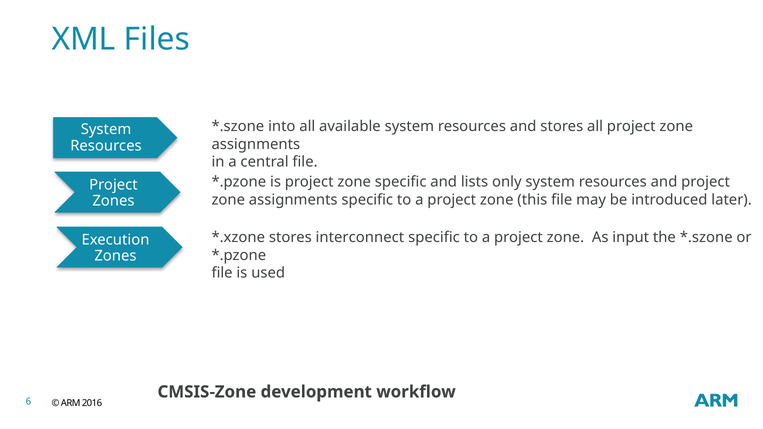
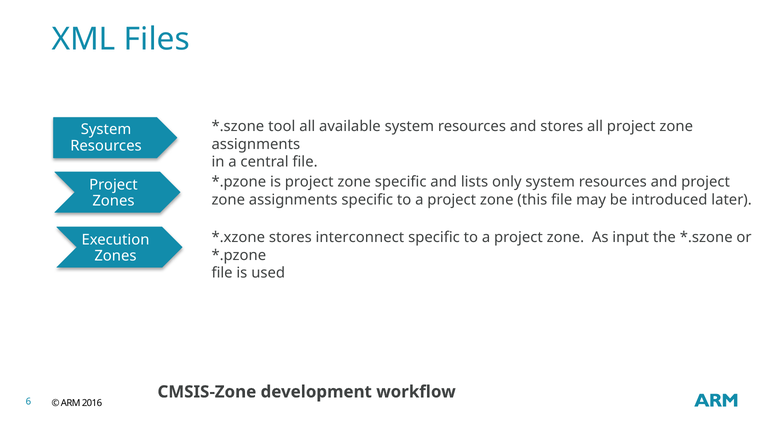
into: into -> tool (282, 127)
